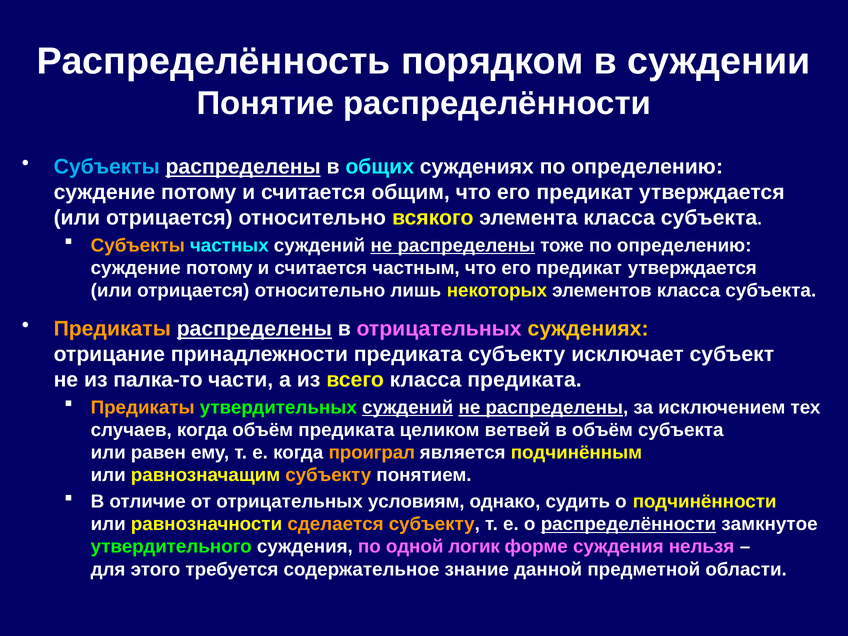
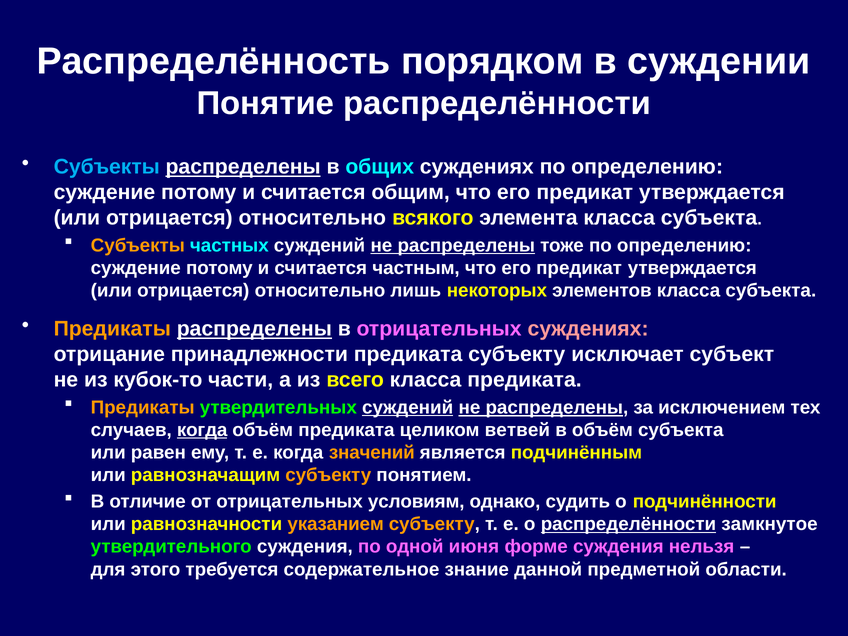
суждениях colour: yellow -> pink (588, 329)
палка-то: палка-то -> кубок-то (158, 380)
когда underline: none -> present (202, 430)
проиграл: проиграл -> значений (372, 453)
сделается: сделается -> указанием (336, 524)
логик: логик -> июня (474, 547)
